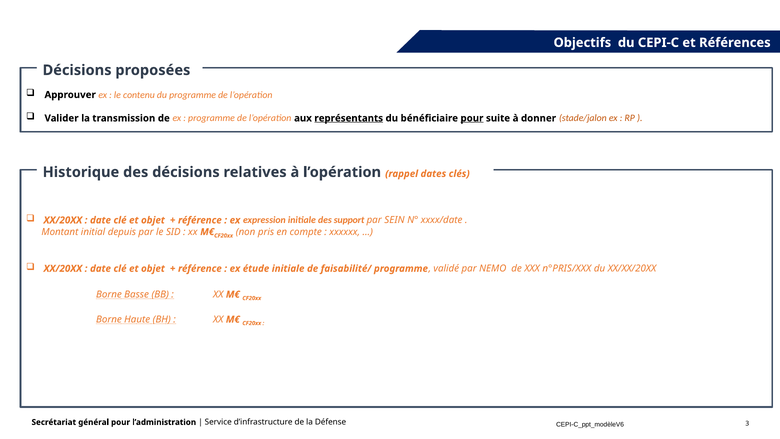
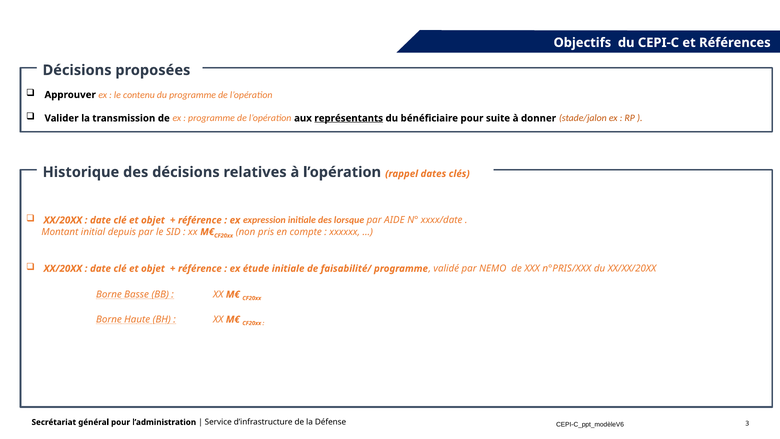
pour underline: present -> none (472, 118)
support: support -> lorsque (349, 220)
SEIN: SEIN -> AIDE (394, 220)
